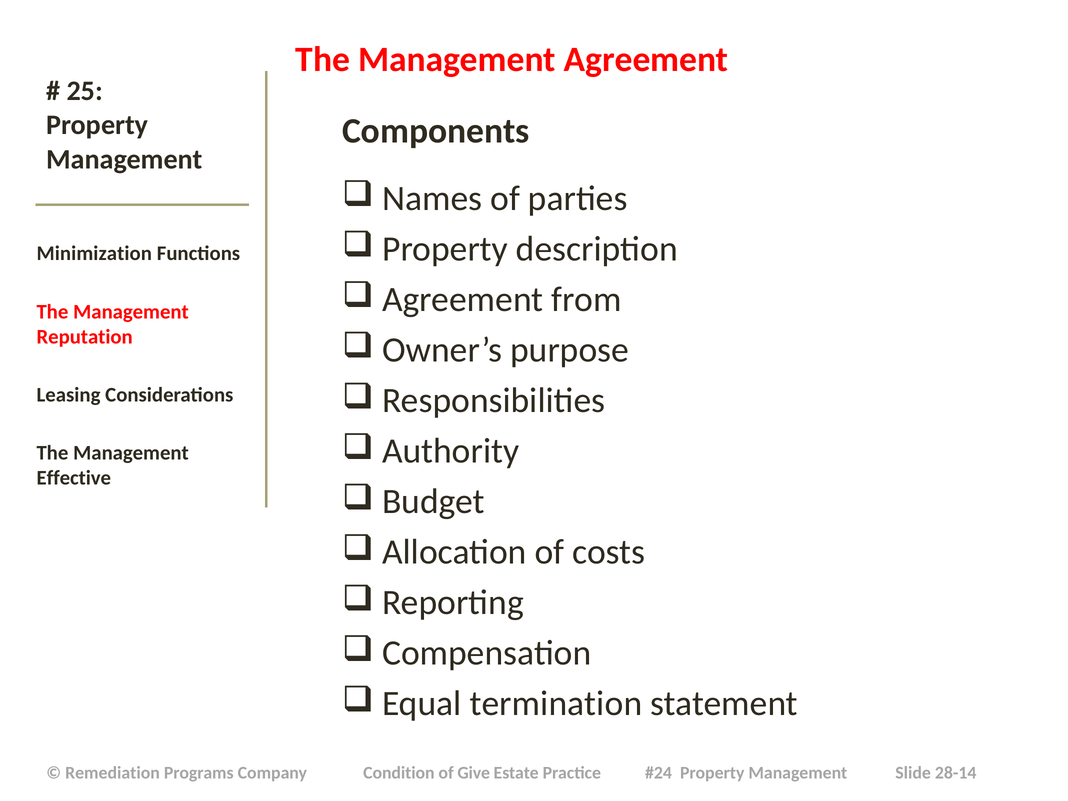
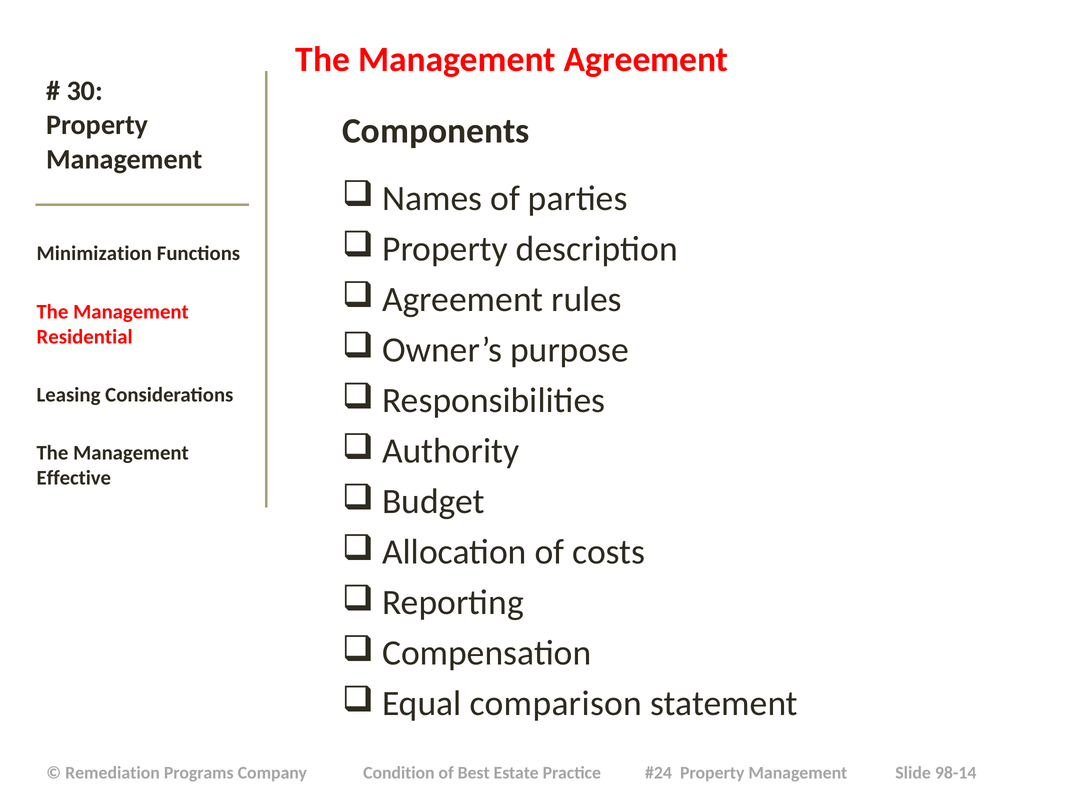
25: 25 -> 30 (85, 91)
from: from -> rules (586, 299)
Reputation: Reputation -> Residential (85, 337)
termination: termination -> comparison (556, 704)
Give: Give -> Best (474, 773)
28-14: 28-14 -> 98-14 (956, 773)
